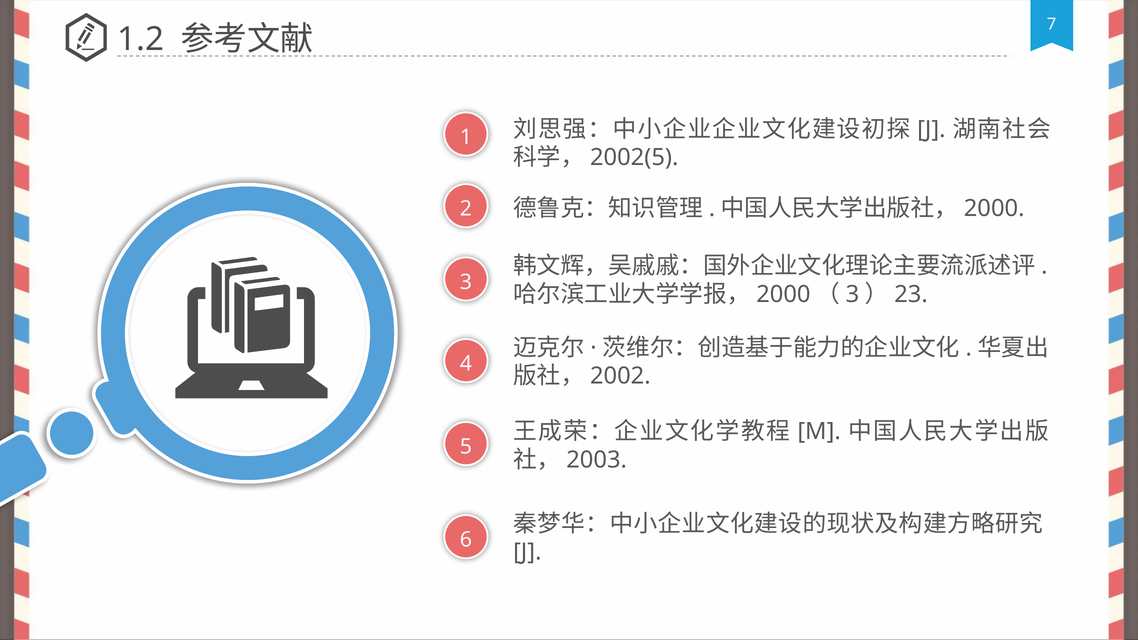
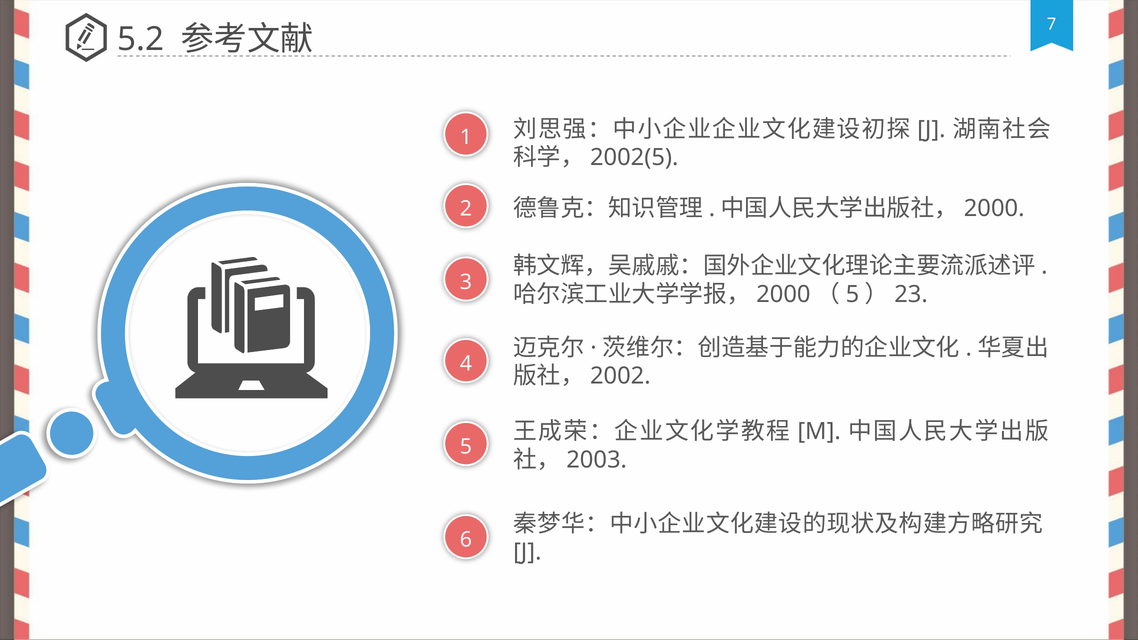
1.2: 1.2 -> 5.2 (141, 39)
3: 3 -> 5 (852, 294)
